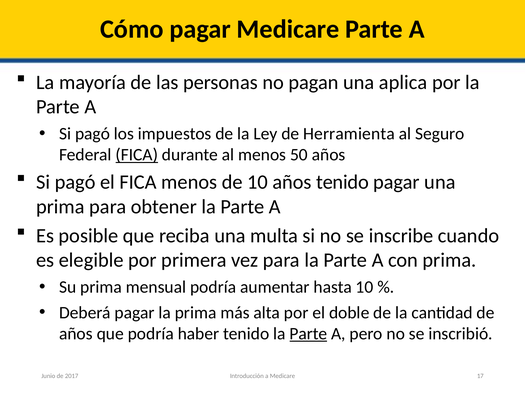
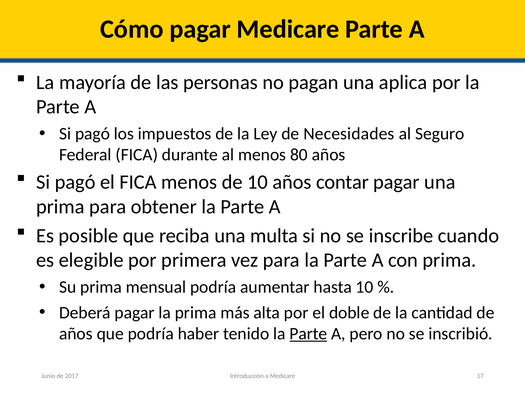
Herramienta: Herramienta -> Necesidades (349, 134)
FICA underline: present -> none (137, 155)
50: 50 -> 80 (299, 155)
años tenido: tenido -> contar (342, 182)
